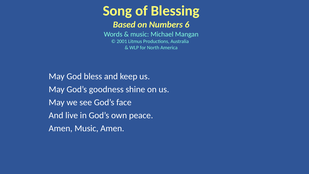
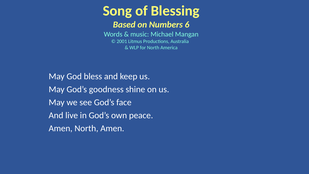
Amen Music: Music -> North (86, 128)
